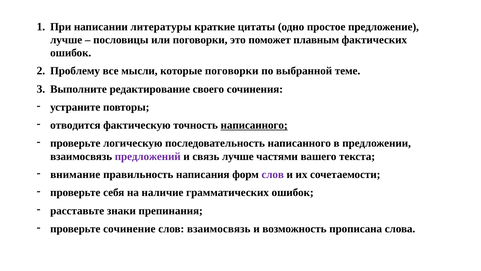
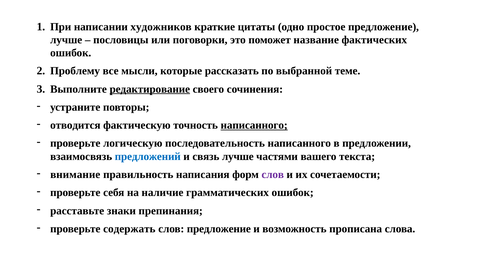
литературы: литературы -> художников (161, 27)
плавным: плавным -> название (316, 40)
которые поговорки: поговорки -> рассказать (232, 71)
редактирование underline: none -> present (150, 89)
предложений colour: purple -> blue (148, 156)
сочинение: сочинение -> содержать (129, 228)
слов взаимосвязь: взаимосвязь -> предложение (219, 228)
